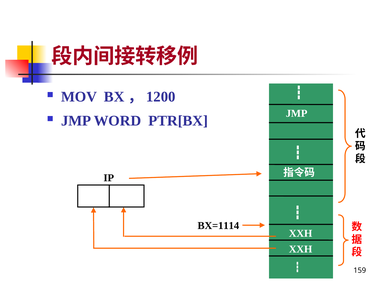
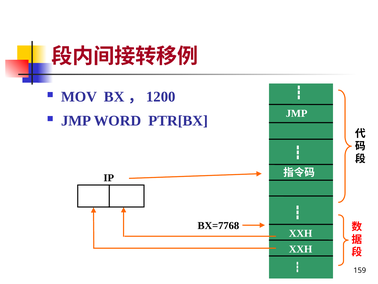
BX=1114: BX=1114 -> BX=7768 (218, 225)
